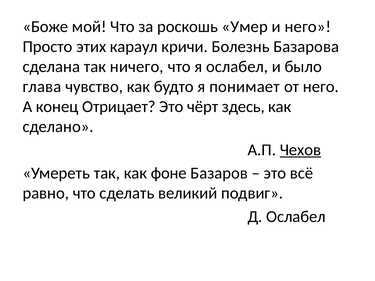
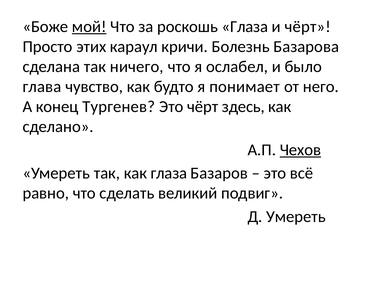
мой underline: none -> present (89, 27)
роскошь Умер: Умер -> Глаза (245, 27)
и него: него -> чёрт (308, 27)
Отрицает: Отрицает -> Тургенев (119, 107)
как фоне: фоне -> глаза (169, 173)
Д Ослабел: Ослабел -> Умереть (296, 217)
